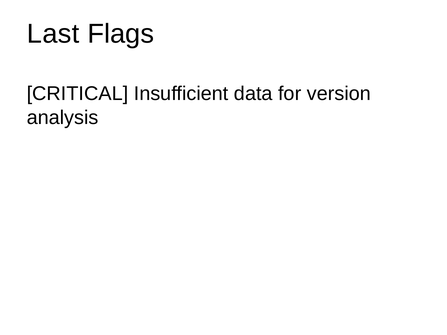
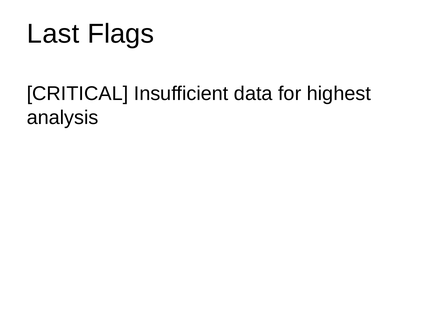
version: version -> highest (339, 94)
